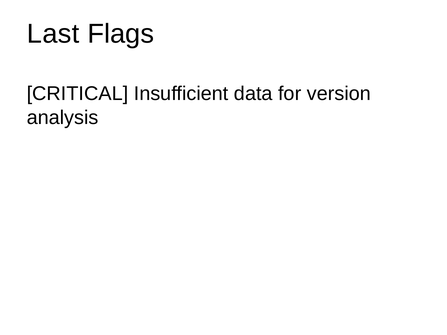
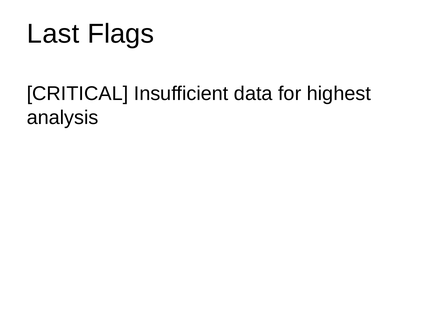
version: version -> highest (339, 94)
